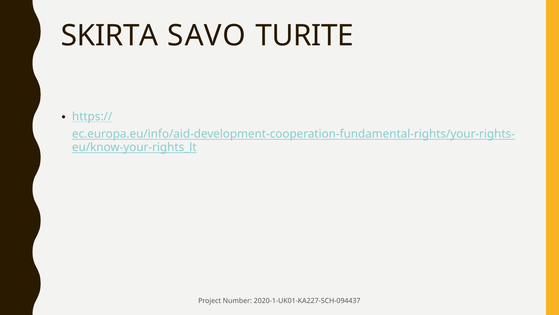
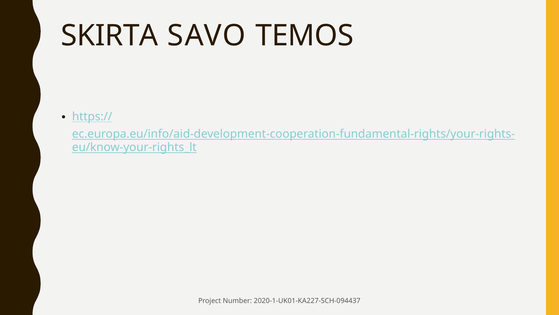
TURITE: TURITE -> TEMOS (305, 35)
